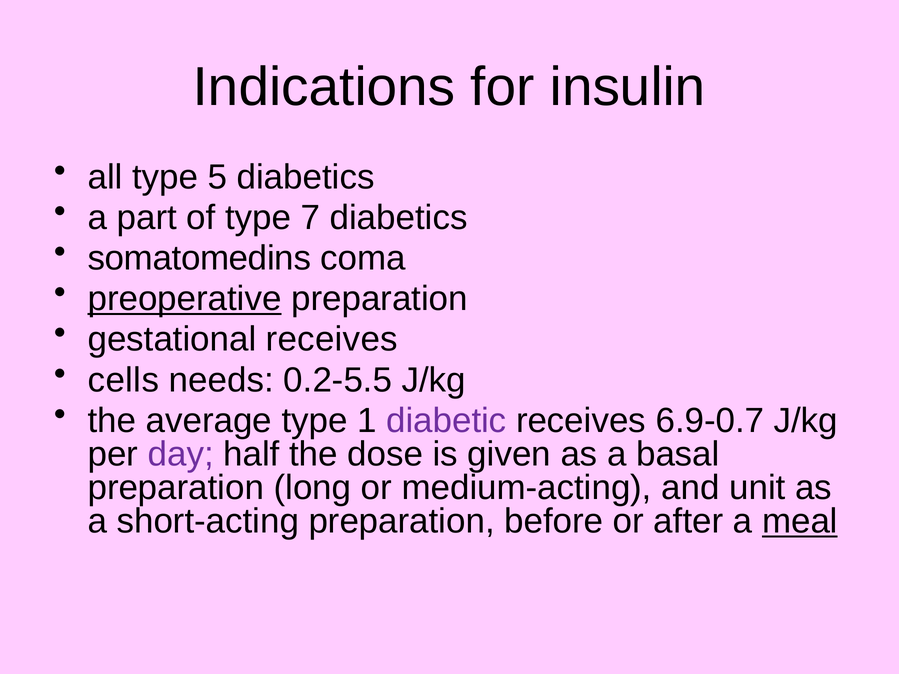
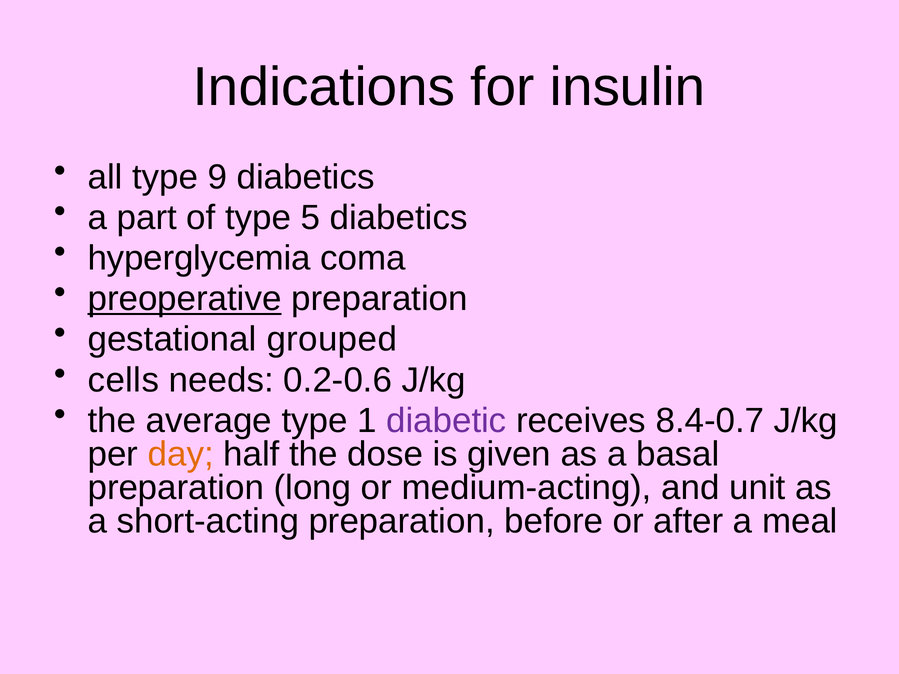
5: 5 -> 9 (217, 177)
7: 7 -> 5 (310, 218)
somatomedins: somatomedins -> hyperglycemia (199, 258)
gestational receives: receives -> grouped (332, 340)
0.2-5.5: 0.2-5.5 -> 0.2-0.6 (338, 380)
6.9-0.7: 6.9-0.7 -> 8.4-0.7 (710, 421)
day colour: purple -> orange (181, 454)
meal underline: present -> none (800, 521)
